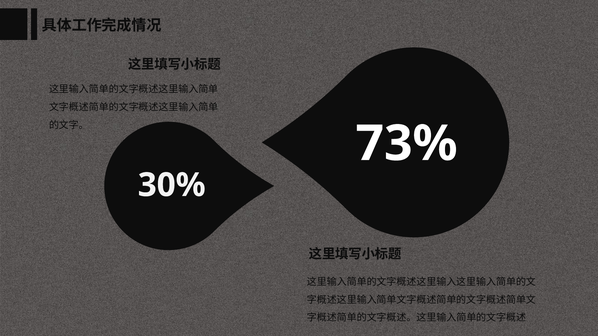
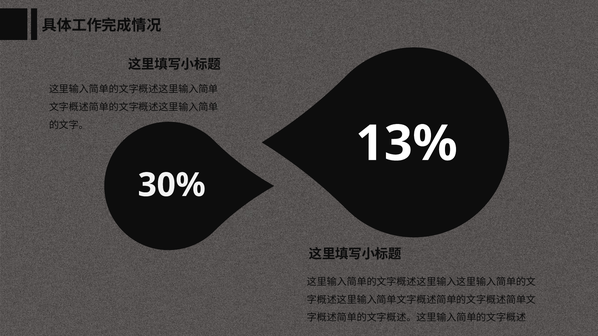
73%: 73% -> 13% (407, 144)
